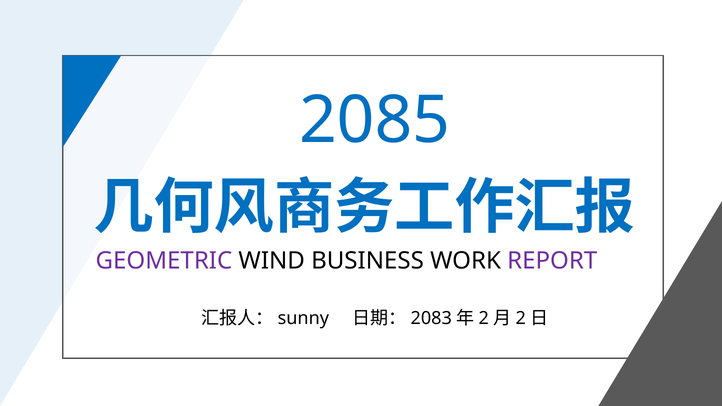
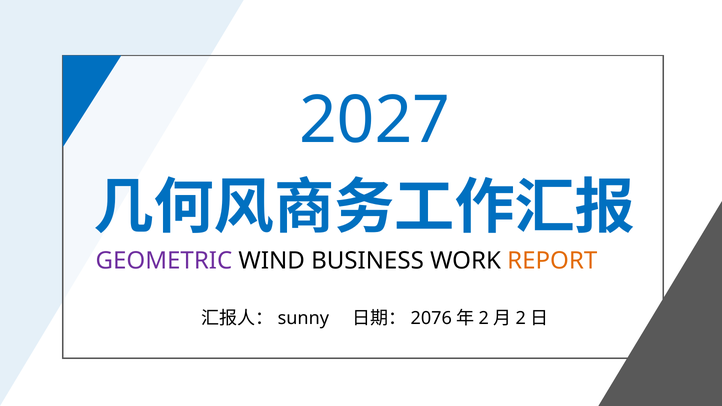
2085: 2085 -> 2027 (375, 121)
REPORT colour: purple -> orange (552, 261)
2083: 2083 -> 2076 (431, 318)
